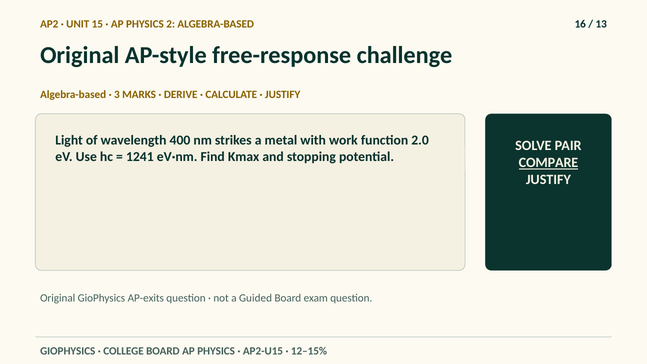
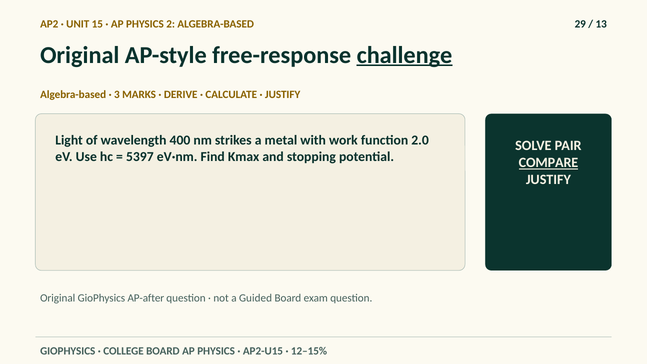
16: 16 -> 29 (580, 24)
challenge underline: none -> present (404, 55)
1241: 1241 -> 5397 (140, 157)
AP-exits: AP-exits -> AP-after (146, 298)
